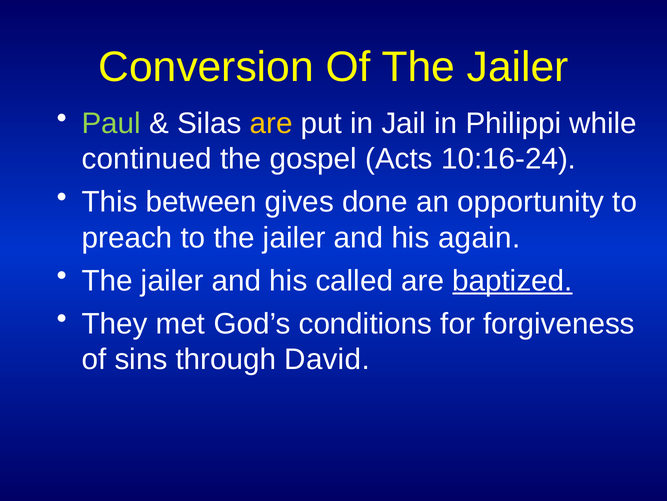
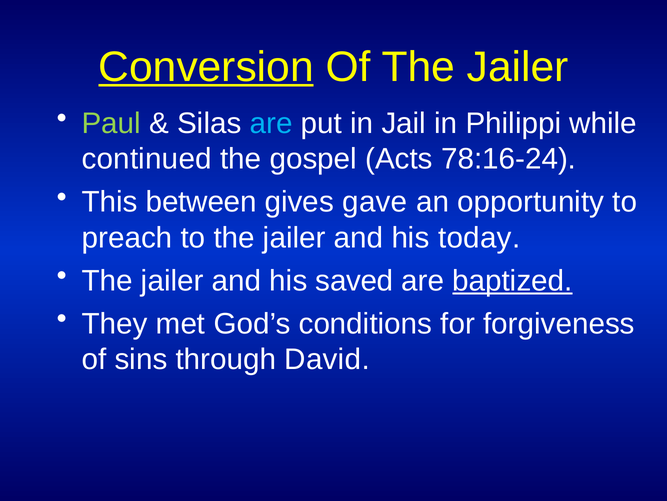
Conversion underline: none -> present (206, 67)
are colour: yellow -> light blue (271, 123)
10:16-24: 10:16-24 -> 78:16-24 (509, 159)
done: done -> gave (375, 202)
again: again -> today (479, 237)
called: called -> saved (354, 280)
